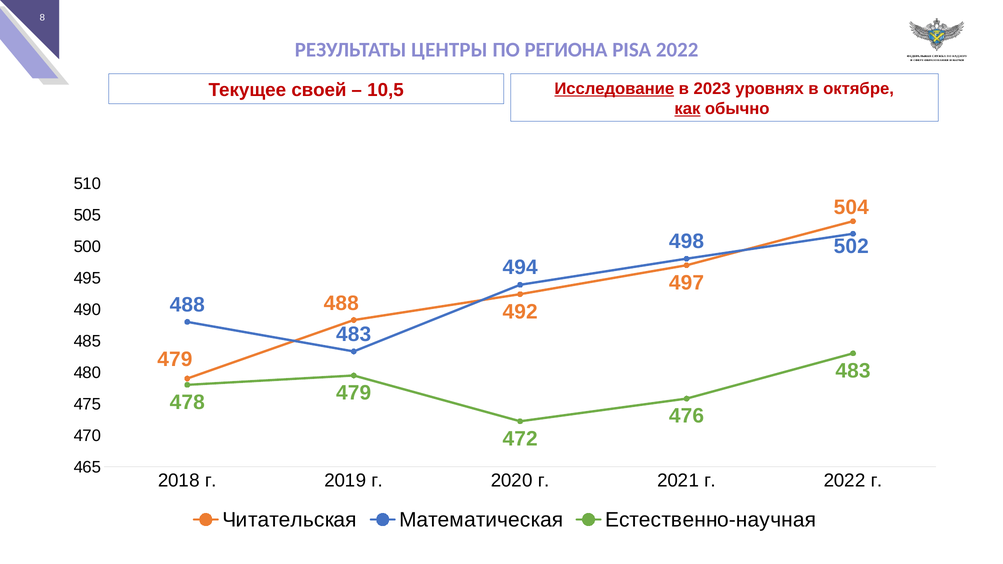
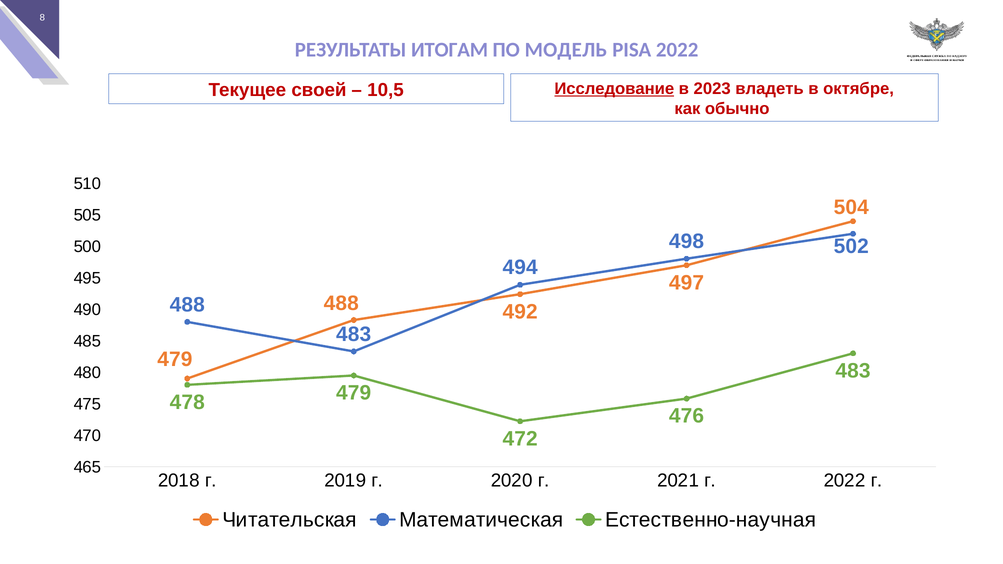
ЦЕНТРЫ: ЦЕНТРЫ -> ИТОГАМ (450, 50)
РЕГИОНА: РЕГИОНА -> МОДЕЛЬ (566, 50)
уровнях: уровнях -> владеть (770, 89)
как underline: present -> none (687, 109)
